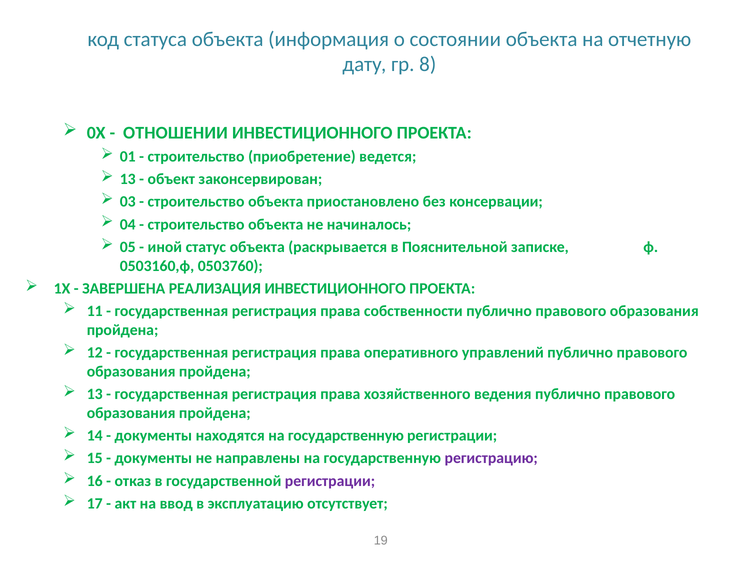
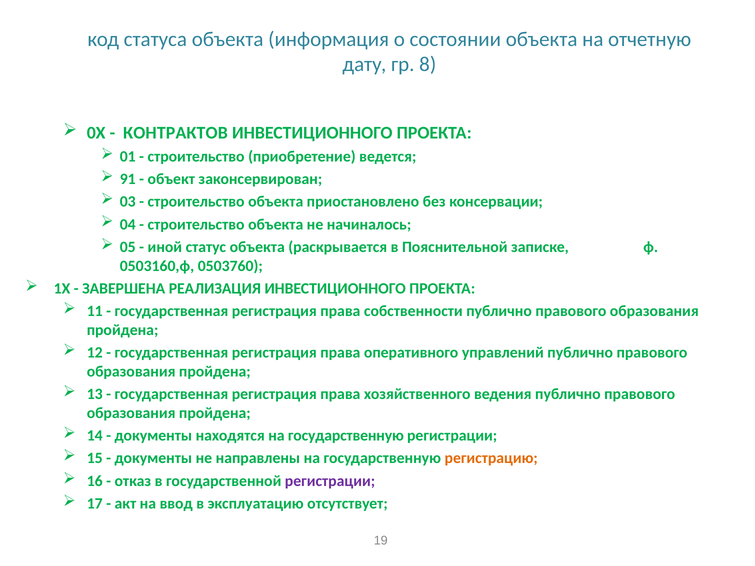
ОТНОШЕНИИ: ОТНОШЕНИИ -> КОНТРАКТОВ (175, 133)
13: 13 -> 91 (128, 179)
регистрацию colour: purple -> orange (491, 458)
